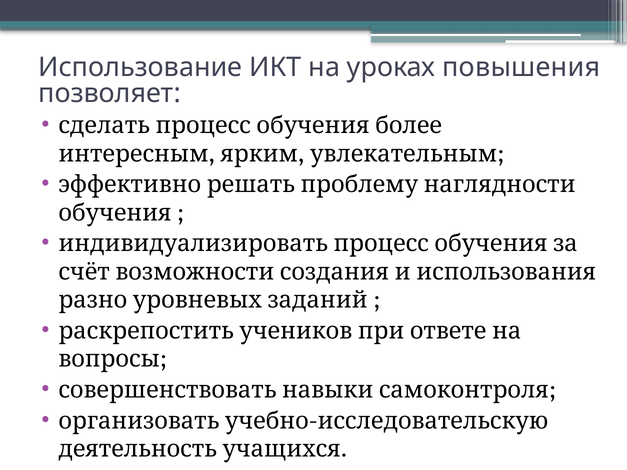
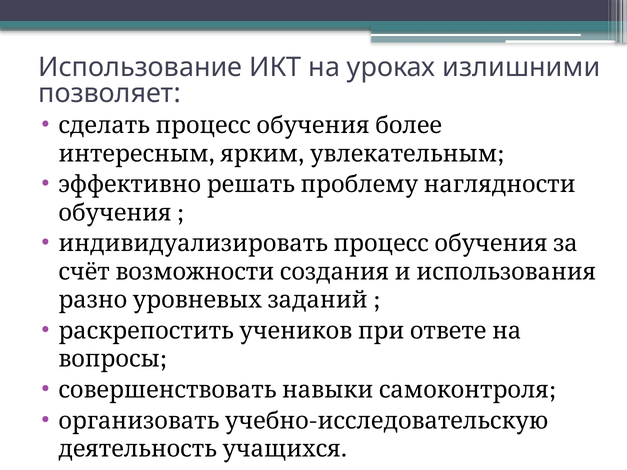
повышения: повышения -> излишними (521, 68)
